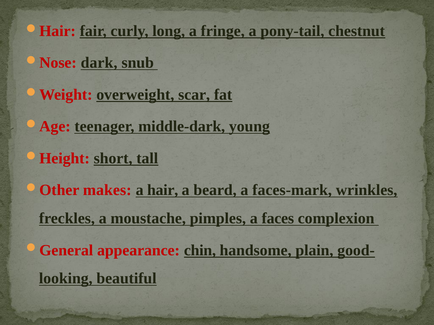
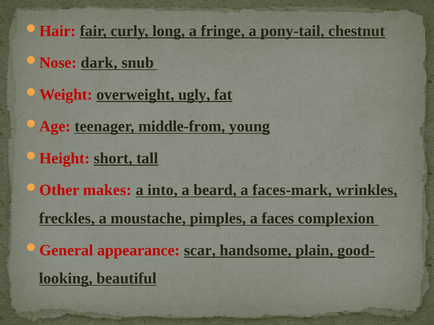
scar: scar -> ugly (194, 95)
middle-dark: middle-dark -> middle-from (182, 127)
hair: hair -> into (163, 190)
chin: chin -> scar (200, 251)
